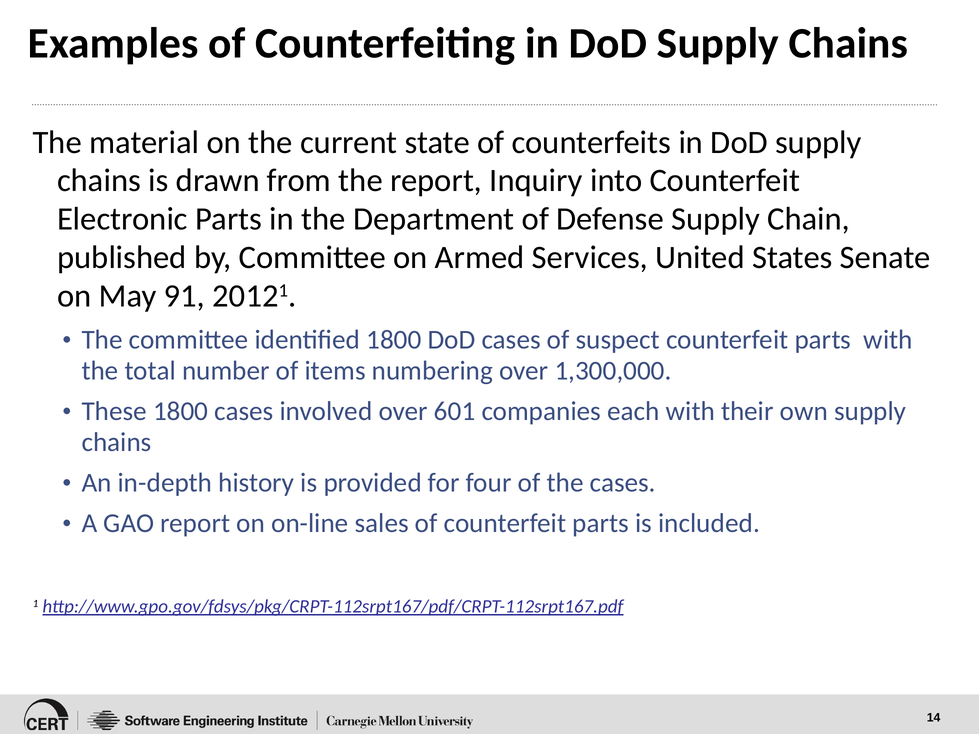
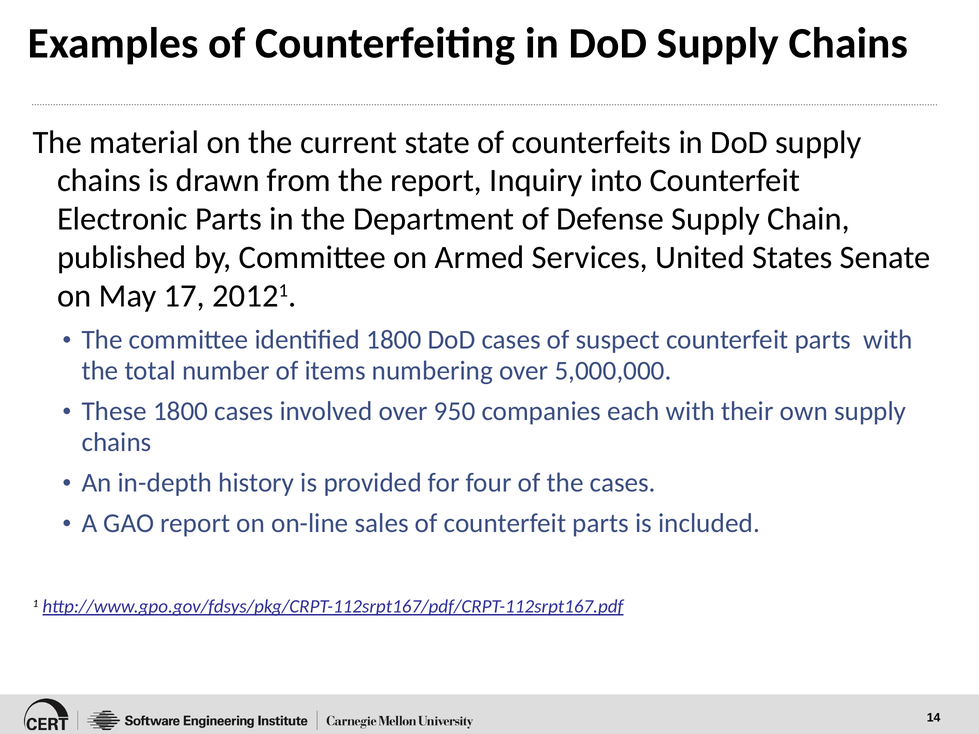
91: 91 -> 17 (184, 296)
1,300,000: 1,300,000 -> 5,000,000 (613, 371)
601: 601 -> 950 (455, 411)
